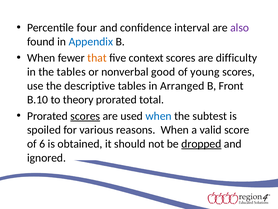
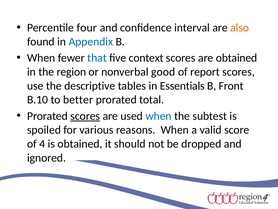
also colour: purple -> orange (240, 28)
that colour: orange -> blue (97, 58)
are difficulty: difficulty -> obtained (237, 58)
the tables: tables -> region (71, 72)
young: young -> report (205, 72)
Arranged: Arranged -> Essentials (182, 86)
theory: theory -> better (78, 99)
6: 6 -> 4 (42, 143)
dropped underline: present -> none (201, 143)
